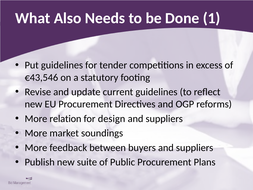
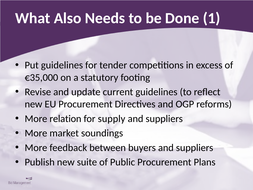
€43,546: €43,546 -> €35,000 (41, 77)
design: design -> supply (112, 119)
